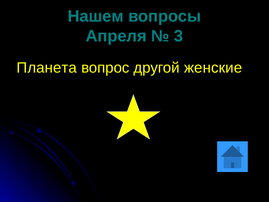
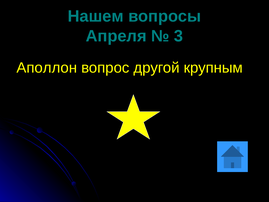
Планета: Планета -> Аполлон (47, 68)
женские: женские -> крупным (213, 68)
